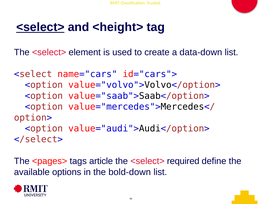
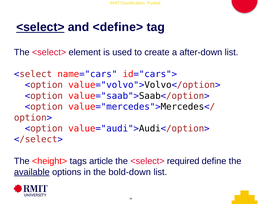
<height>: <height> -> <define> (118, 27)
data-down: data-down -> after-down (201, 52)
<pages>: <pages> -> <height> (50, 161)
available underline: none -> present (32, 171)
